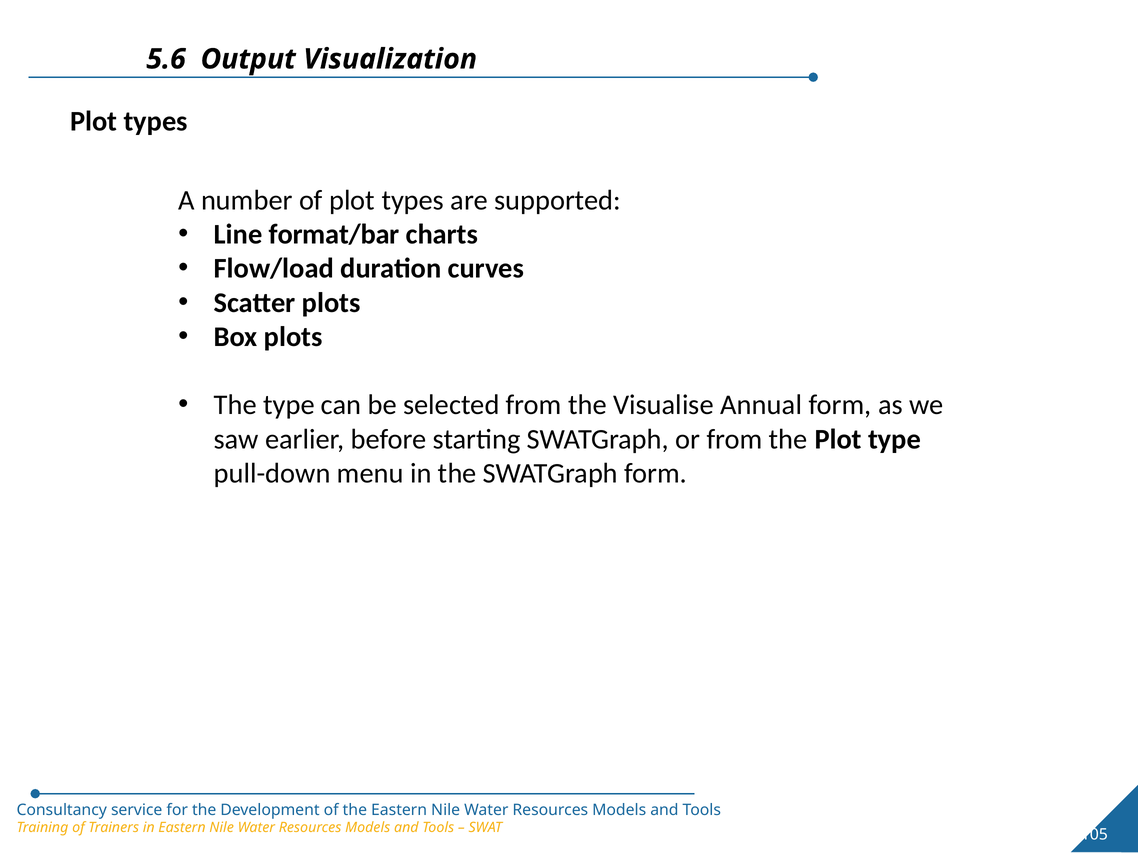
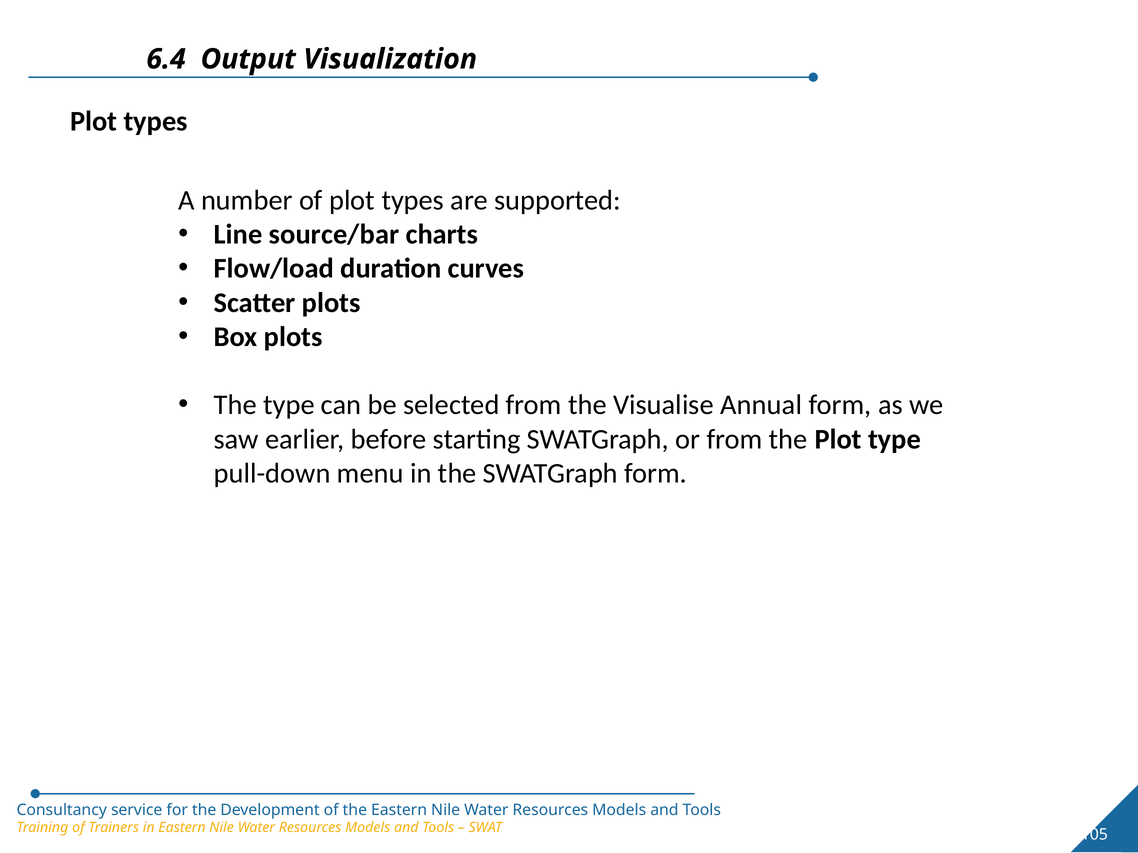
5.6: 5.6 -> 6.4 (166, 59)
format/bar: format/bar -> source/bar (334, 235)
